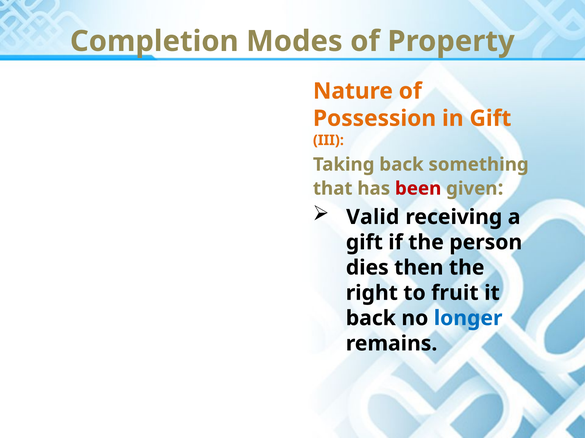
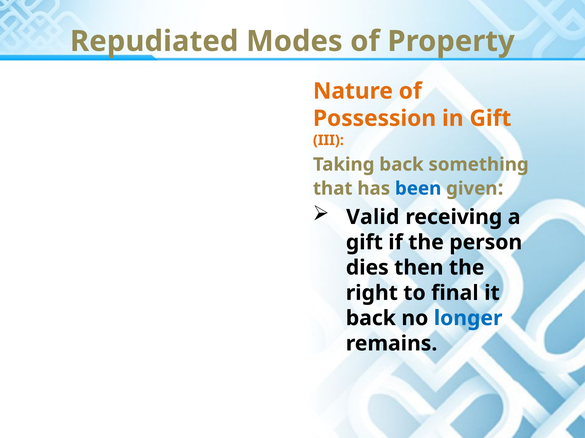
Completion: Completion -> Repudiated (154, 41)
been colour: red -> blue (418, 189)
fruit: fruit -> final (455, 293)
